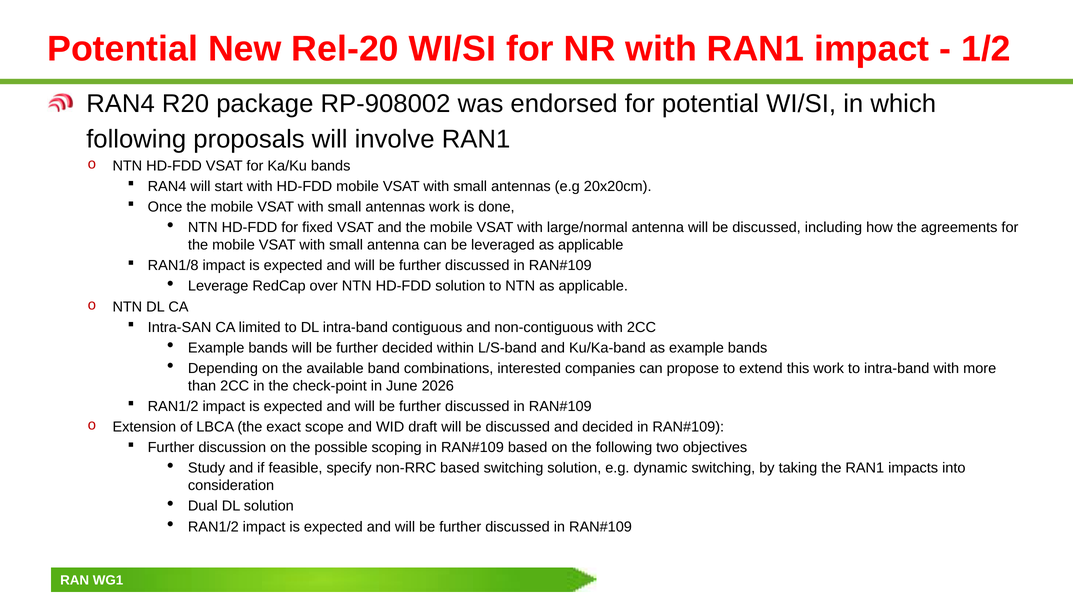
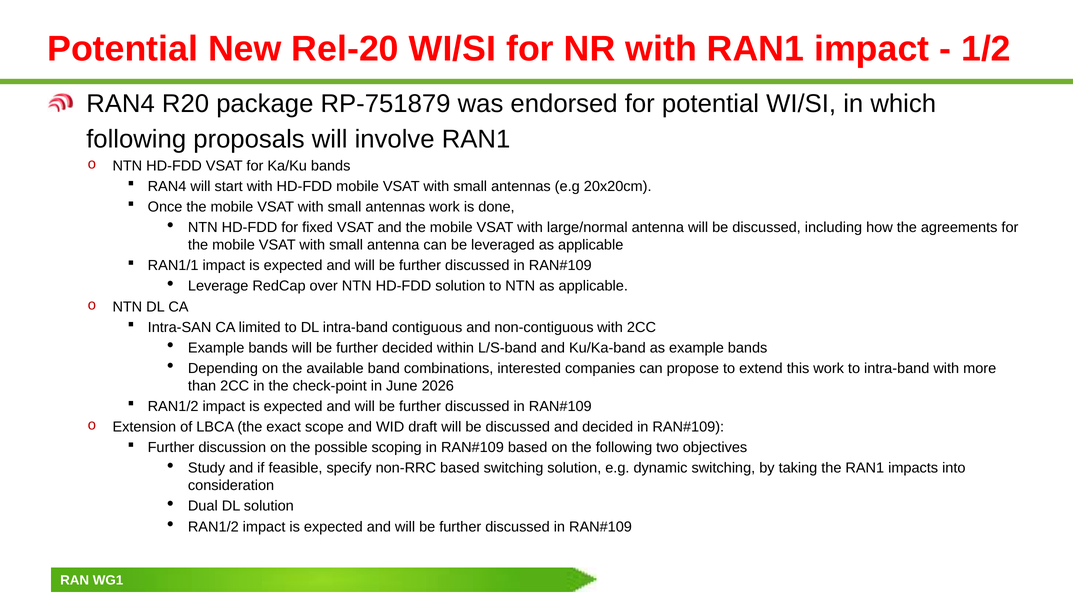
RP-908002: RP-908002 -> RP-751879 (386, 104)
RAN1/8: RAN1/8 -> RAN1/1 (173, 266)
